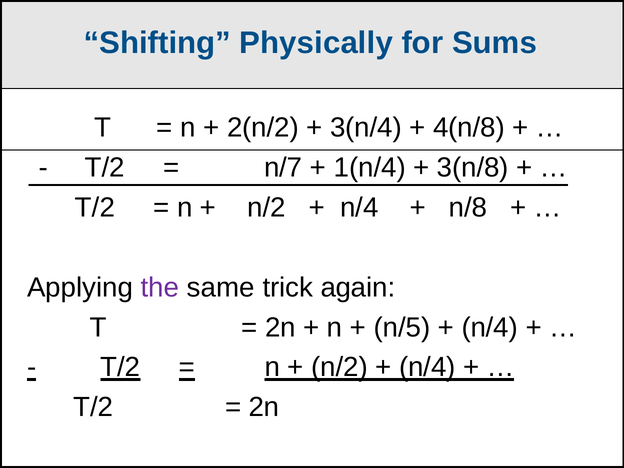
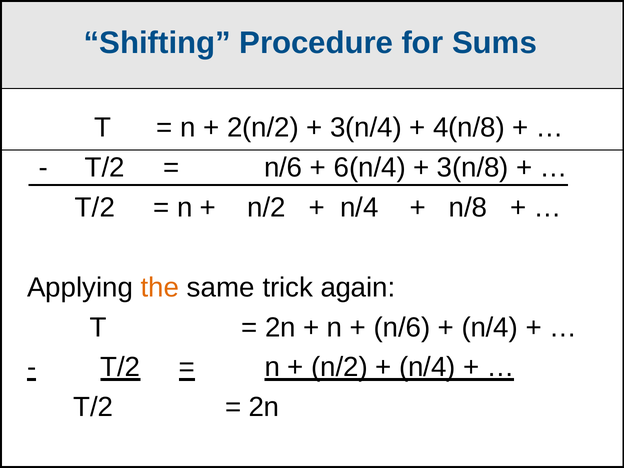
Physically: Physically -> Procedure (316, 43)
n/7: n/7 -> n/6 (283, 168)
1(n/4: 1(n/4 -> 6(n/4 (370, 168)
the colour: purple -> orange (160, 287)
n/5: n/5 -> n/6 (402, 327)
